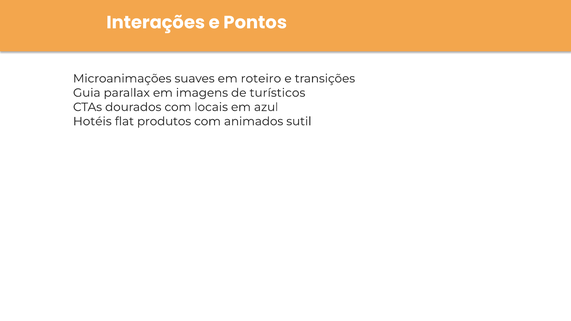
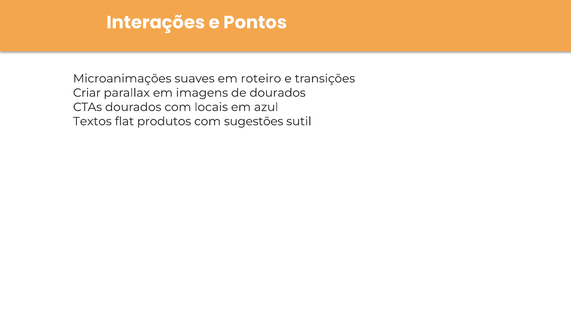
Guia: Guia -> Criar (87, 93)
de turísticos: turísticos -> dourados (278, 93)
Hotéis: Hotéis -> Textos (92, 121)
animados: animados -> sugestões (254, 121)
